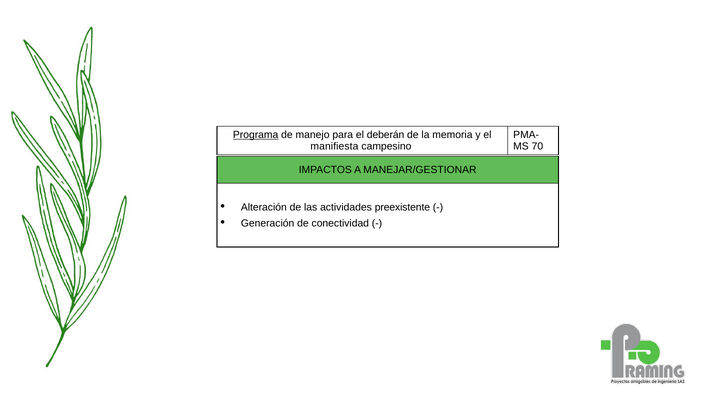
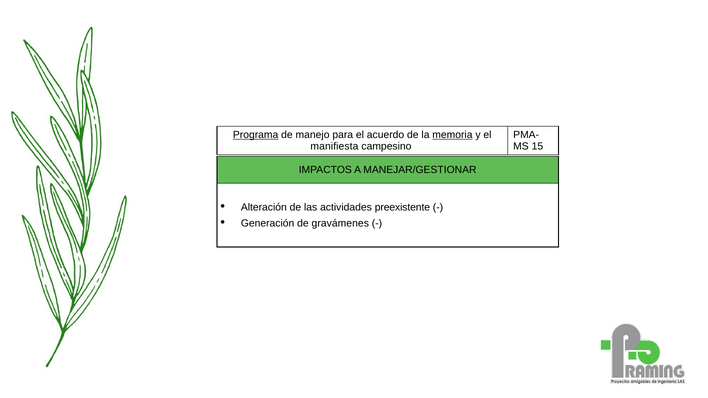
deberán: deberán -> acuerdo (386, 135)
memoria underline: none -> present (452, 135)
70: 70 -> 15 (537, 146)
conectividad: conectividad -> gravámenes (340, 223)
